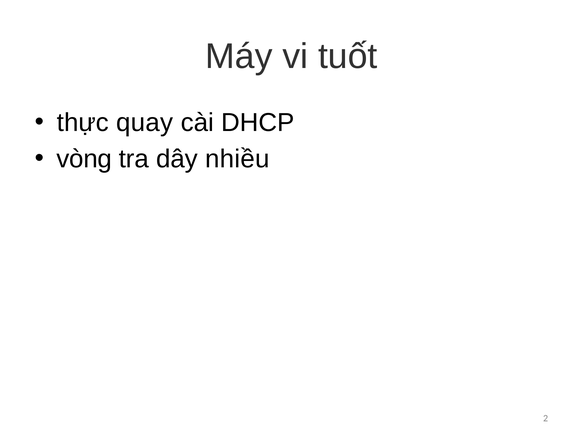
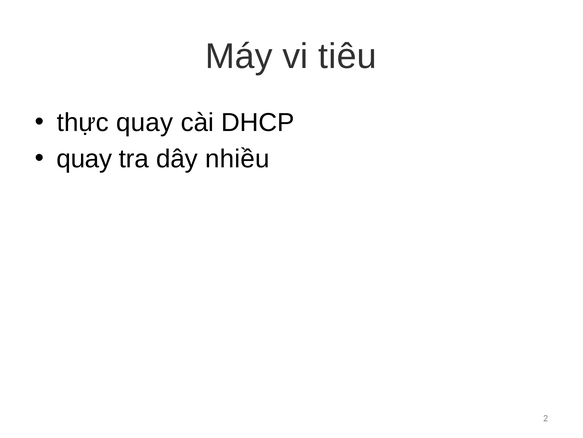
tuốt: tuốt -> tiêu (348, 56)
vòng: vòng -> quay (84, 159)
